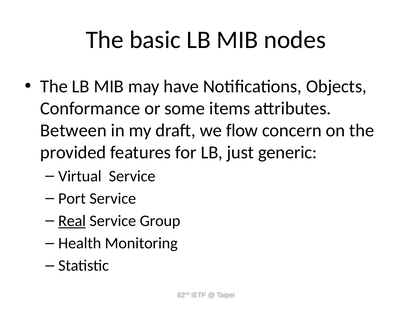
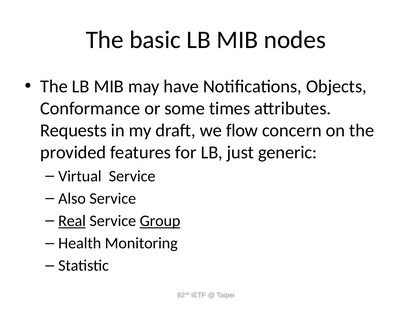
items: items -> times (230, 108)
Between: Between -> Requests (74, 130)
Port: Port -> Also (72, 198)
Group underline: none -> present (160, 221)
